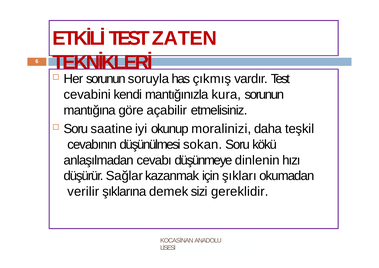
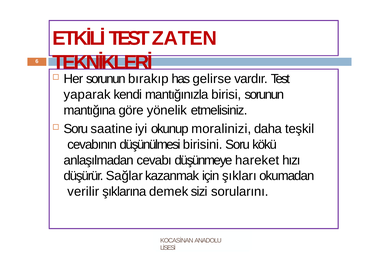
soruyla: soruyla -> bırakıp (148, 79)
çıkmış: çıkmış -> gelirse (212, 79)
cevabini: cevabini -> yaparak (87, 94)
kura: kura -> birisi (226, 94)
açabilir: açabilir -> yönelik (167, 110)
sokan: sokan -> birisini (203, 144)
dinlenin: dinlenin -> hareket (257, 160)
gereklidir: gereklidir -> sorularını (240, 191)
